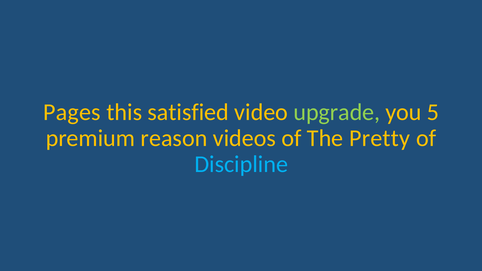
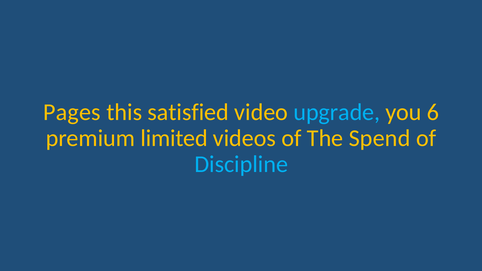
upgrade colour: light green -> light blue (337, 112)
5: 5 -> 6 (433, 112)
reason: reason -> limited (174, 138)
Pretty: Pretty -> Spend (380, 138)
